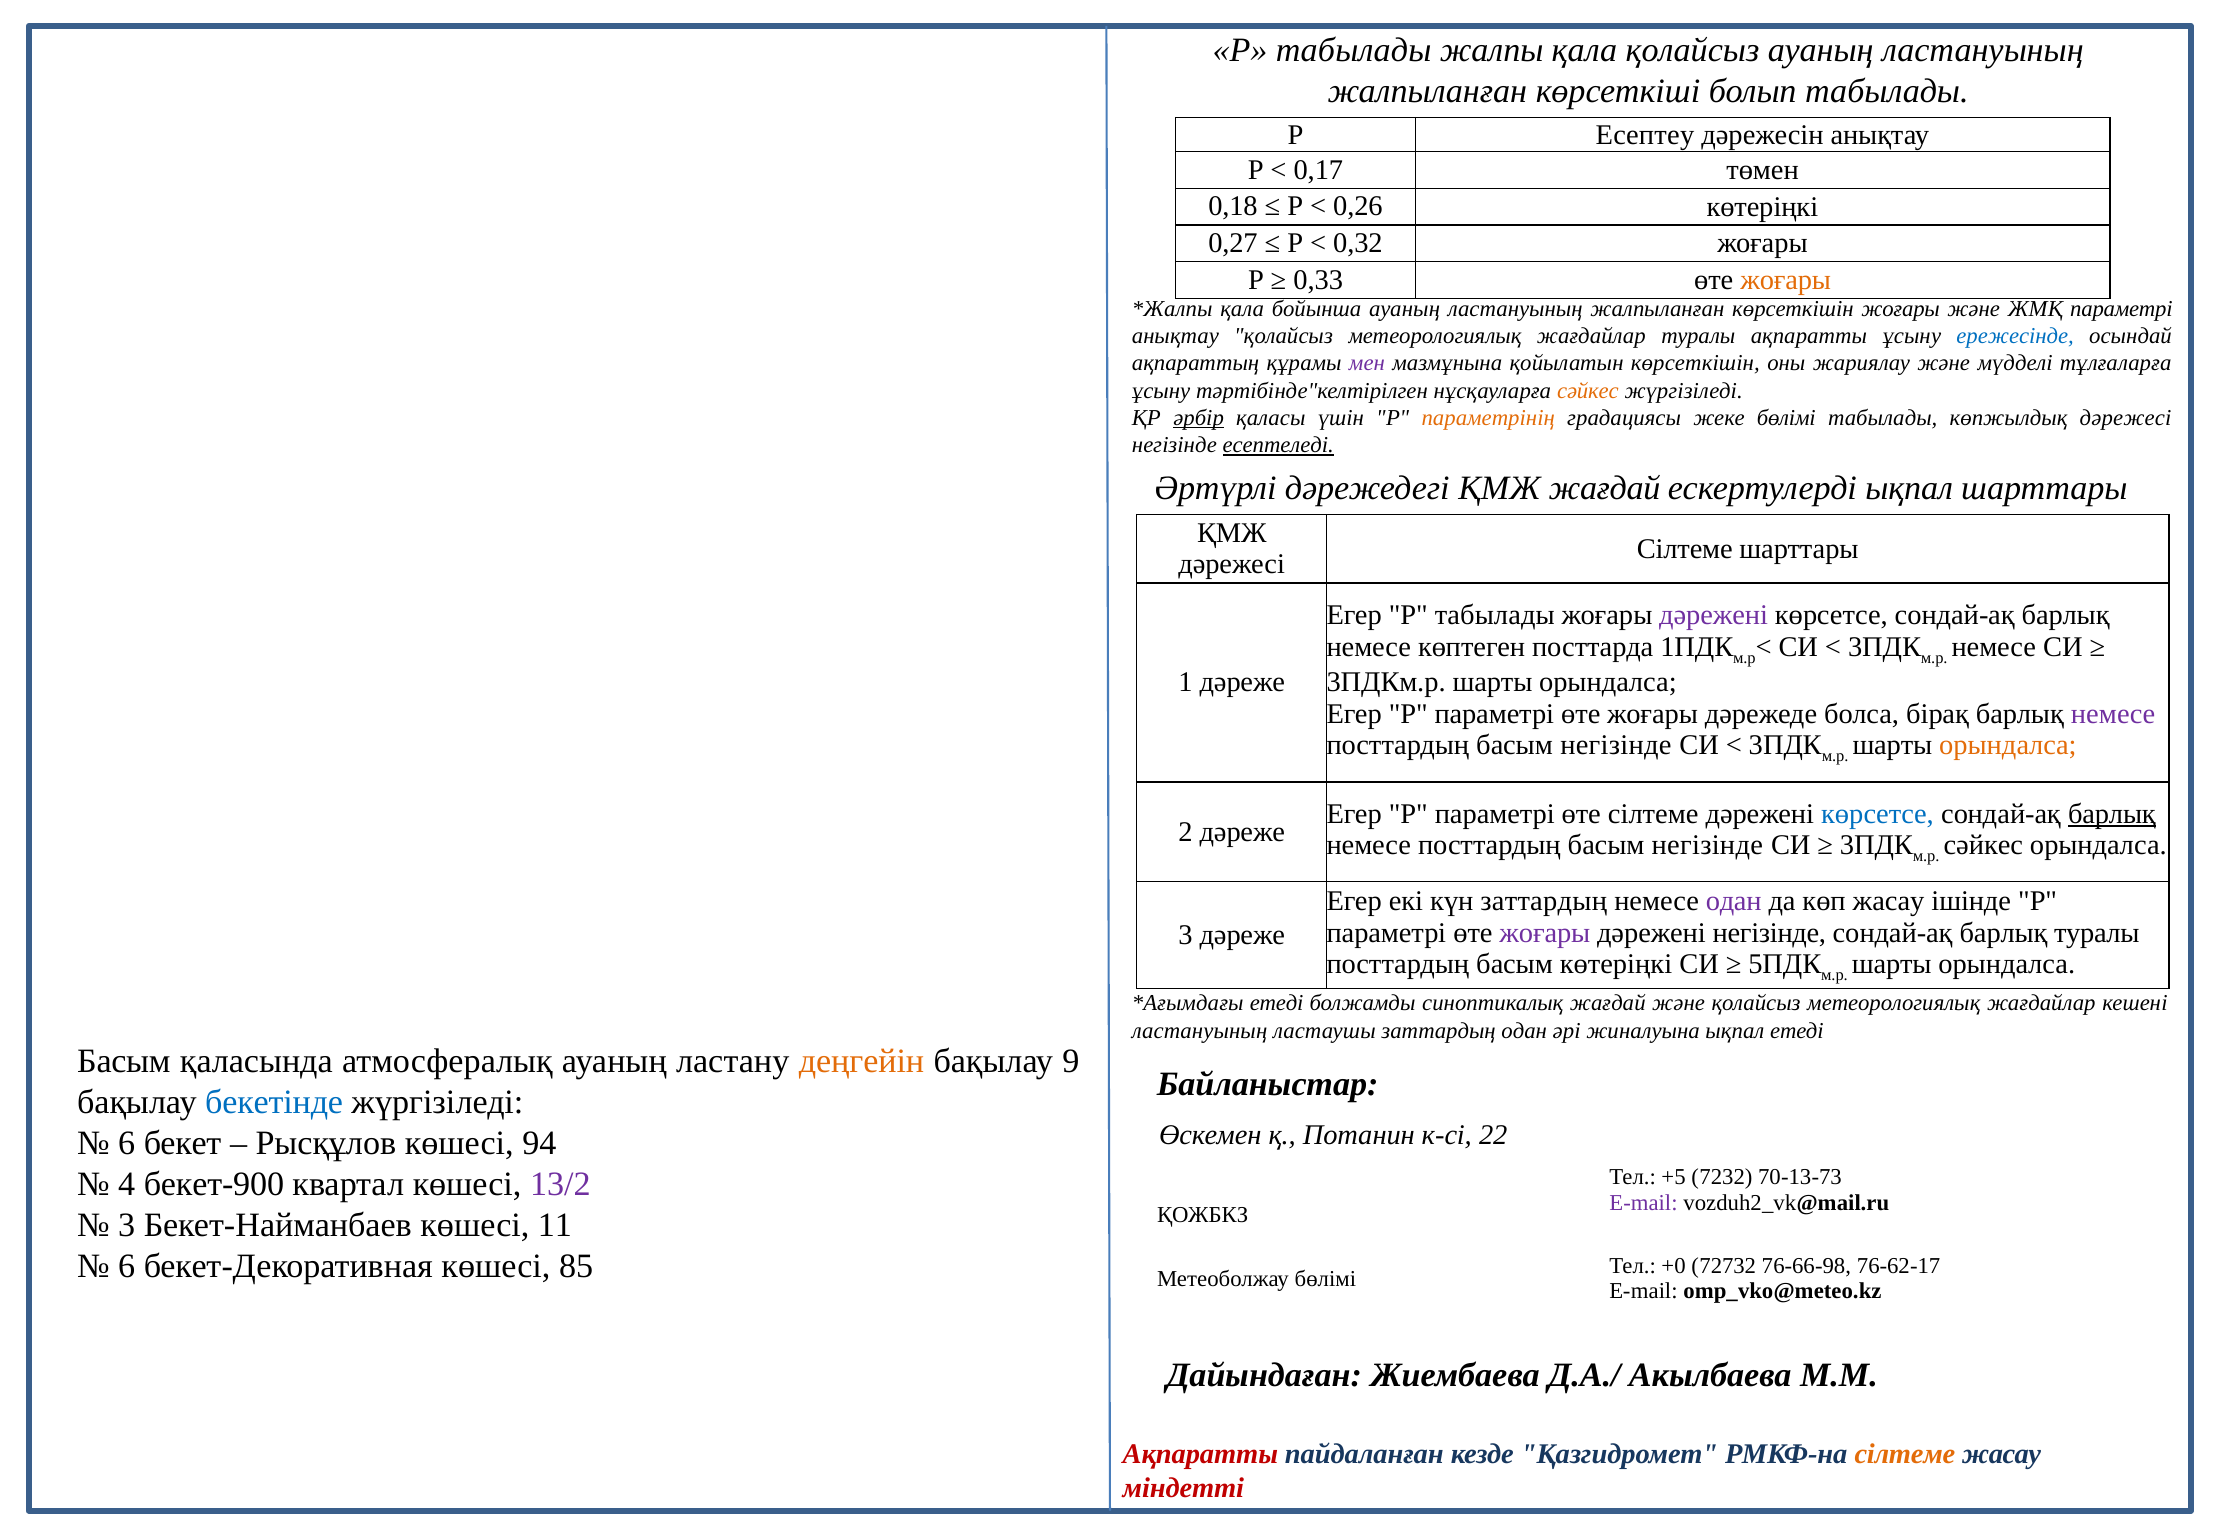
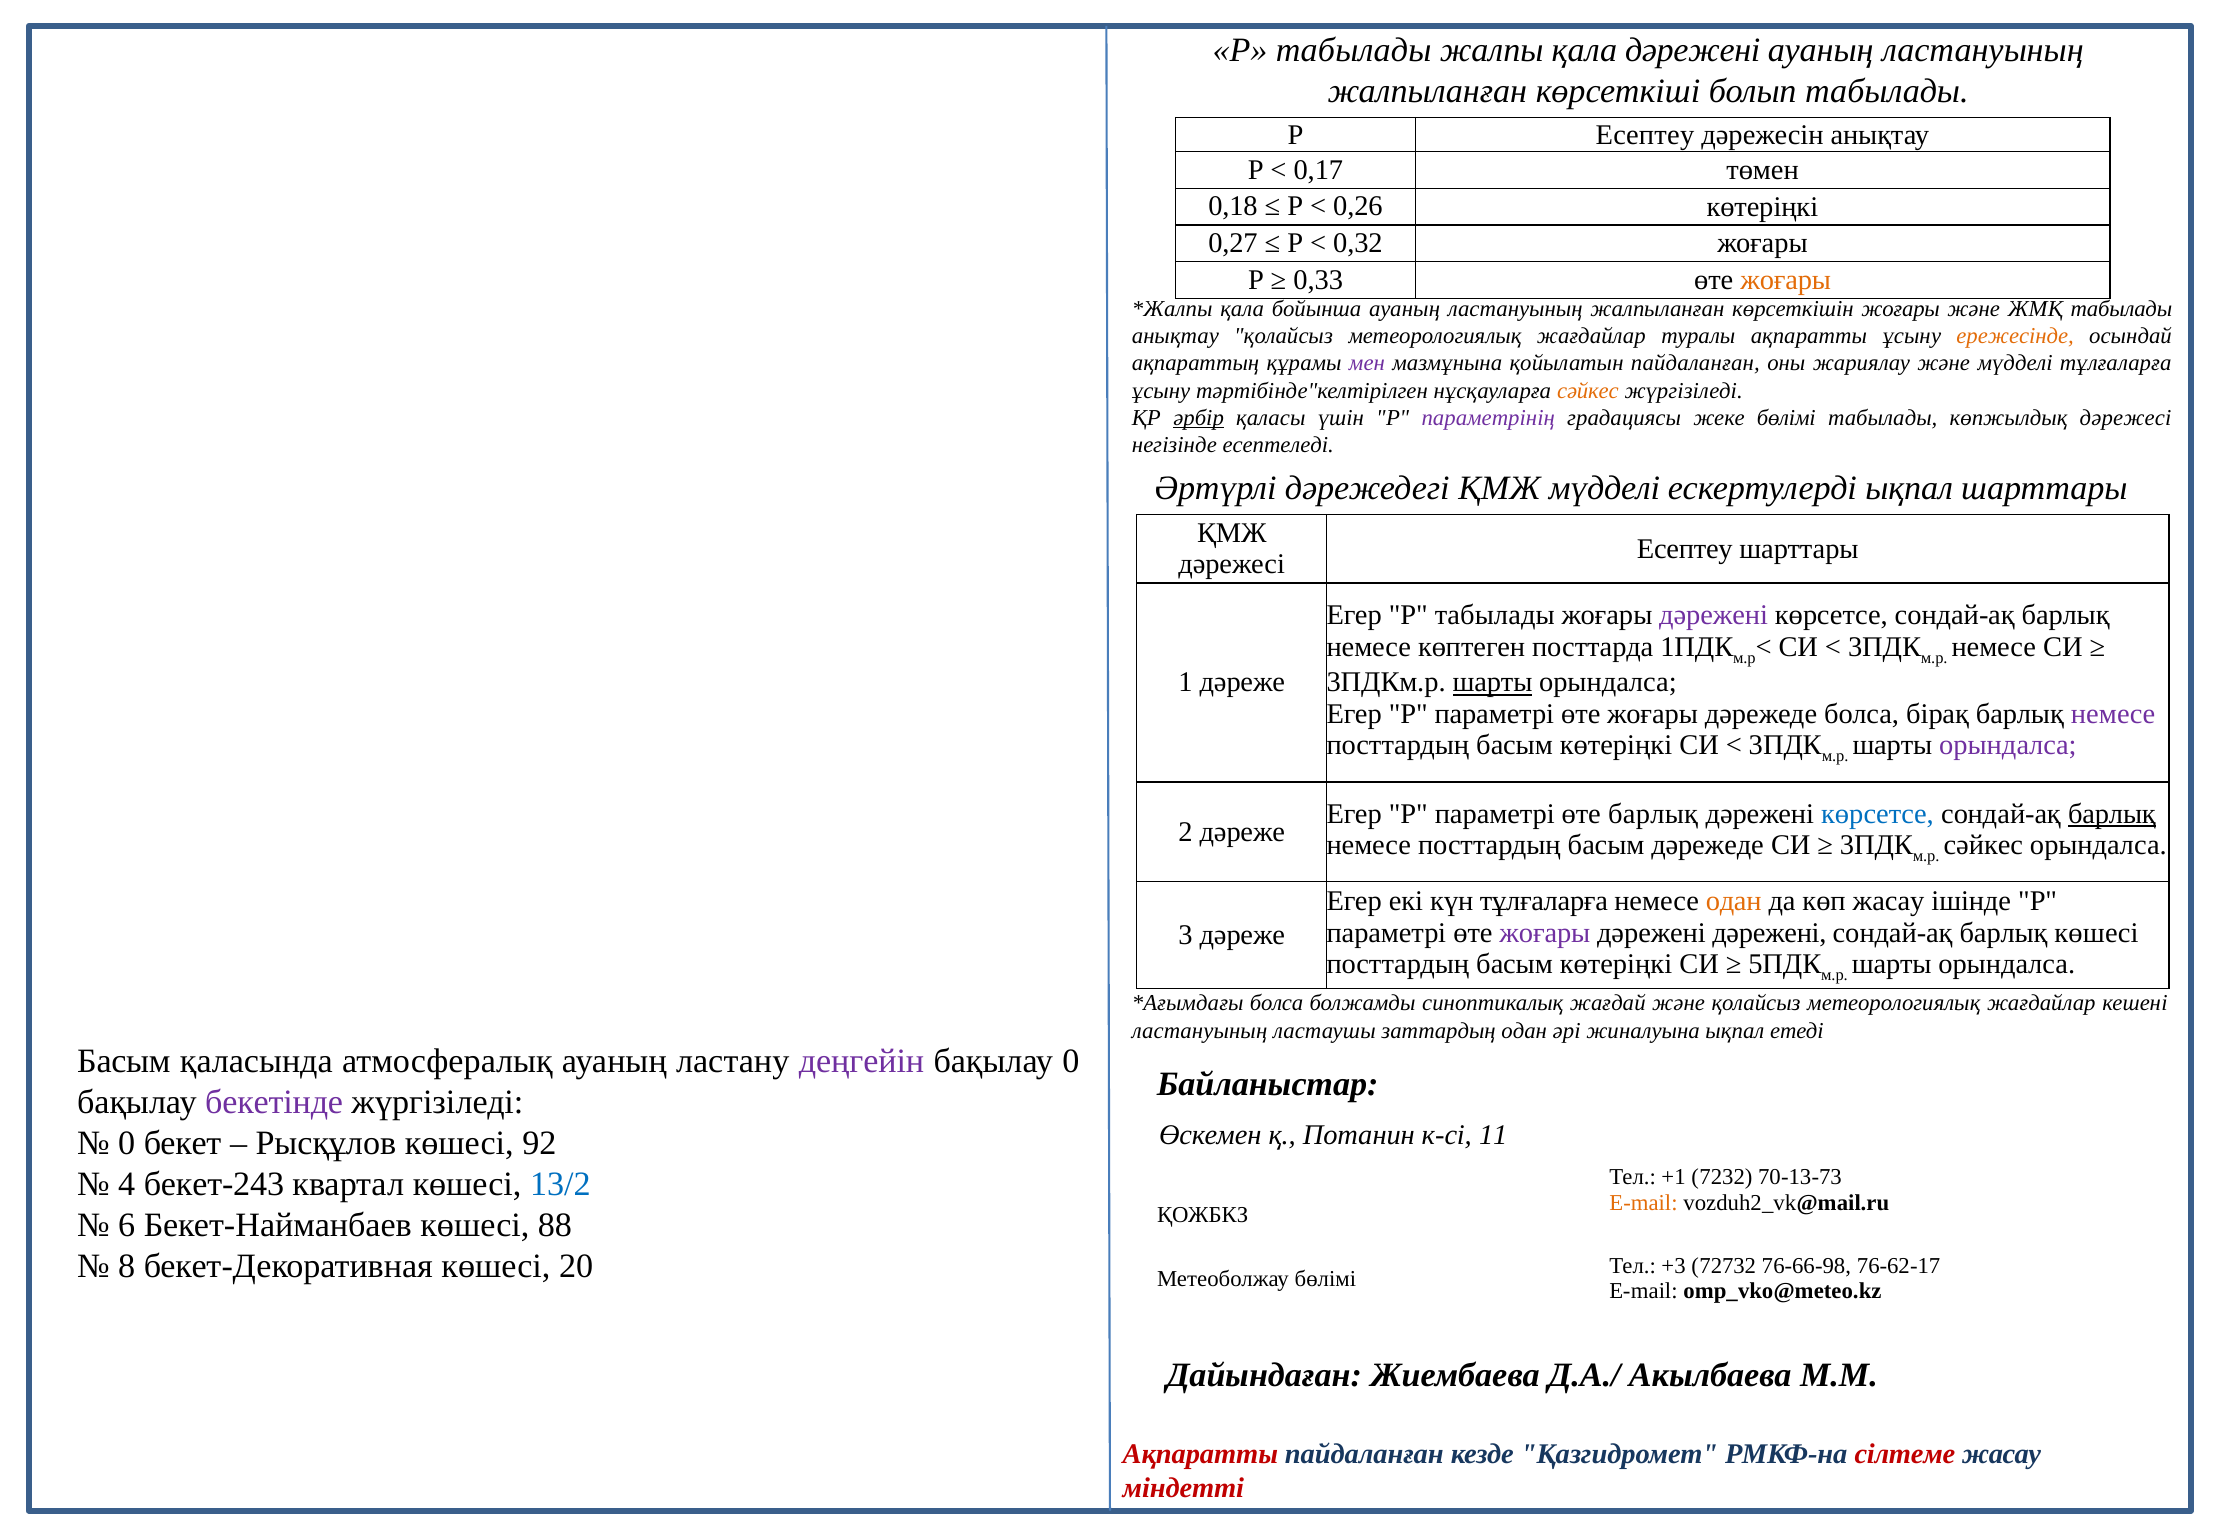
қала қолайсыз: қолайсыз -> дәрежені (1693, 50)
ЖМҚ параметрі: параметрі -> табылады (2121, 309)
ережесінде colour: blue -> orange (2015, 336)
қойылатын көрсеткішін: көрсеткішін -> пайдаланған (1695, 363)
параметрінің colour: orange -> purple (1488, 418)
есептеледі underline: present -> none (1278, 445)
ҚМЖ жағдай: жағдай -> мүдделі (1604, 489)
Сілтеме: Сілтеме -> Есептеу (1685, 549)
шарты underline: none -> present (1493, 682)
негізінде: негізінде -> көтеріңкі (1616, 745)
орындалса colour: orange -> purple (2008, 745)
өте сілтеме: сілтеме -> барлық (1653, 814)
негізінде: негізінде -> дәрежеде (1708, 845)
күн заттардың: заттардың -> тұлғаларға (1544, 902)
одан colour: purple -> orange (1734, 902)
дәрежені негізінде: негізінде -> дәрежені (1769, 933)
барлық туралы: туралы -> көшесі (2097, 933)
етеді: етеді -> болса (1277, 1003)
деңгейін colour: orange -> purple (862, 1061)
бақылау 9: 9 -> 0 (1071, 1061)
бекетінде colour: blue -> purple (274, 1102)
22: 22 -> 11 (1493, 1135)
6: 6 -> 0 (127, 1143)
94: 94 -> 92 (539, 1143)
+5: +5 -> +1 (1674, 1177)
бекет-900: бекет-900 -> бекет-243 (214, 1184)
13/2 colour: purple -> blue (560, 1184)
E-mail colour: purple -> orange (1643, 1202)
3: 3 -> 6 (127, 1225)
11: 11 -> 88 (555, 1225)
6: 6 -> 8 (127, 1266)
85: 85 -> 20 (576, 1266)
+0: +0 -> +3 (1674, 1266)
сілтеме colour: orange -> red (1905, 1454)
